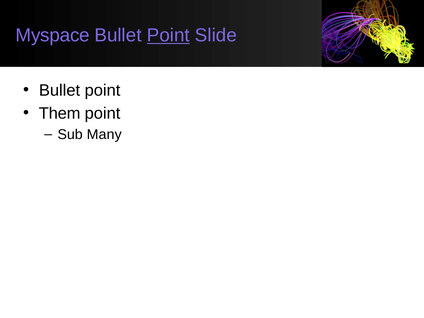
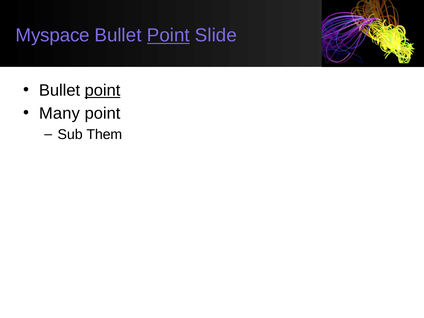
point underline: none -> present (103, 90)
Them: Them -> Many (59, 113)
Many: Many -> Them (104, 134)
